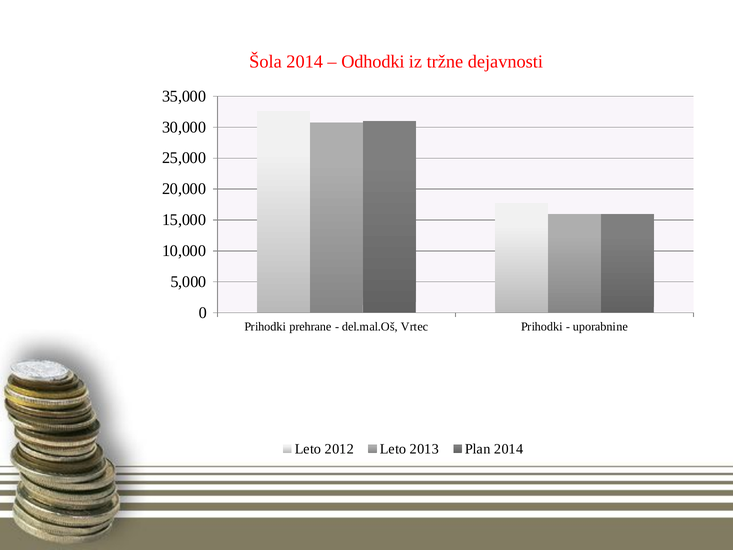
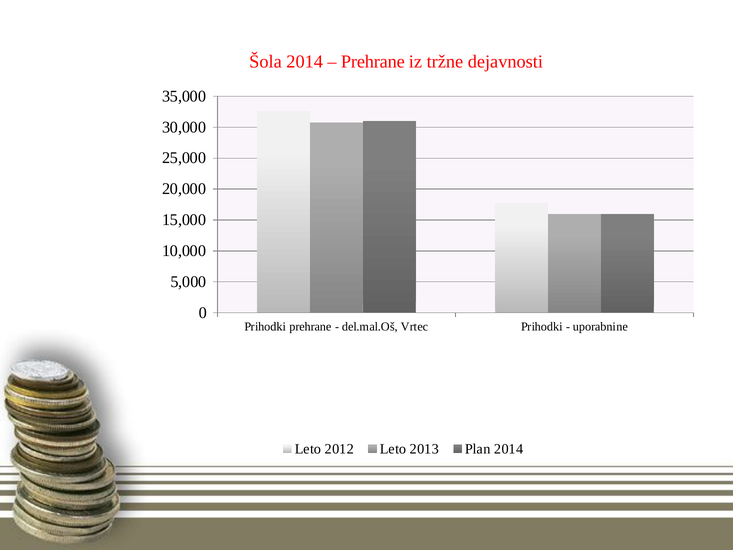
Odhodki: Odhodki -> Prehrane (373, 62)
